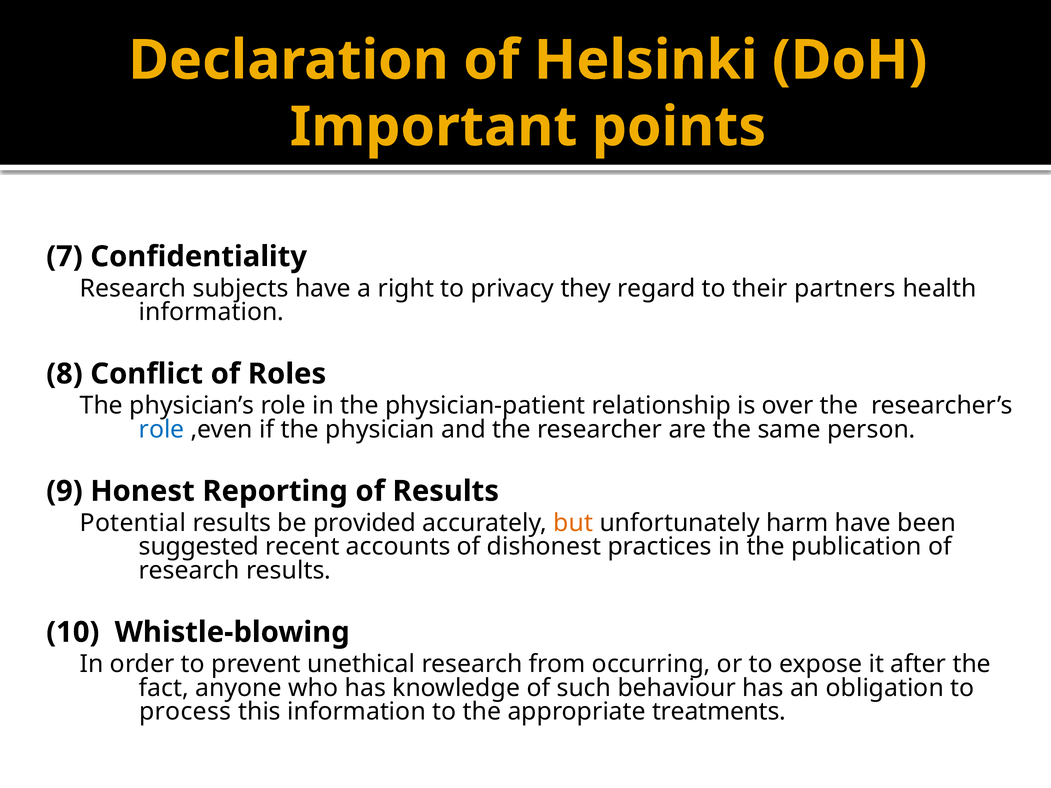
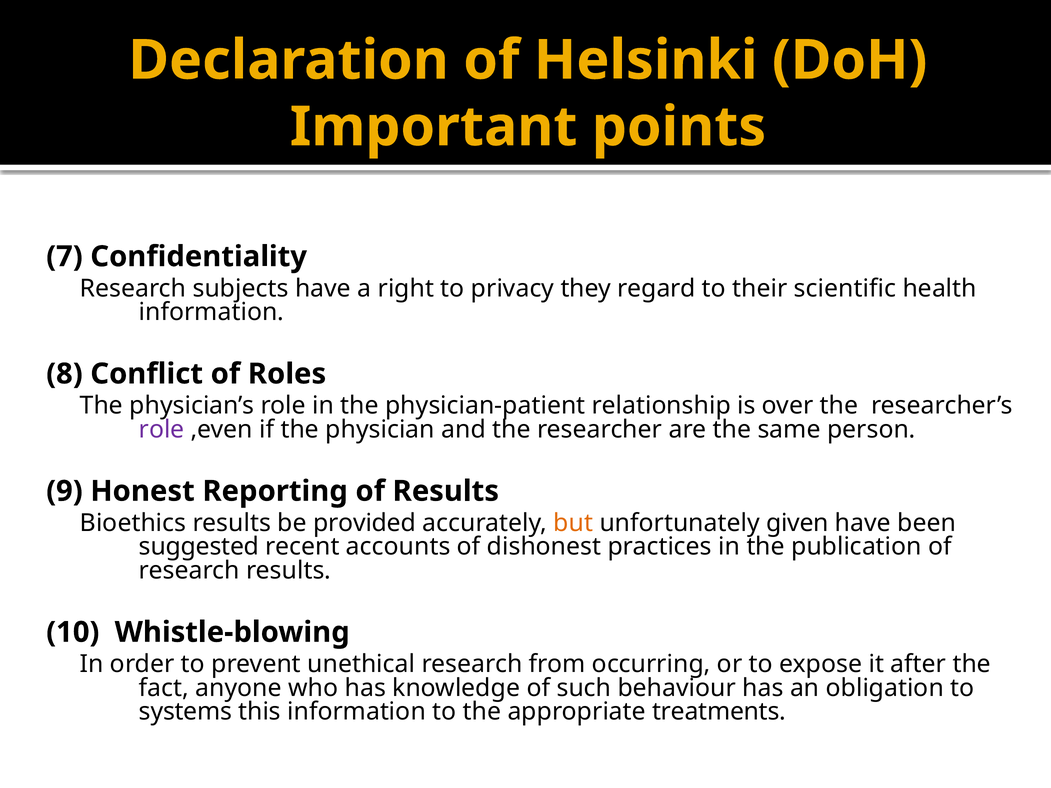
partners: partners -> scientific (845, 288)
role colour: blue -> purple (162, 430)
Potential: Potential -> Bioethics (133, 523)
harm: harm -> given (797, 523)
process: process -> systems (185, 712)
